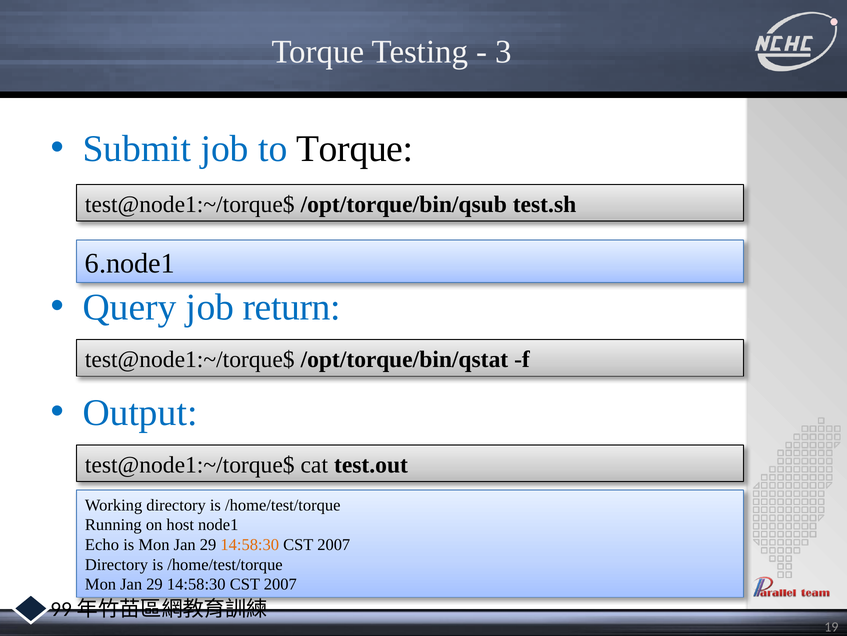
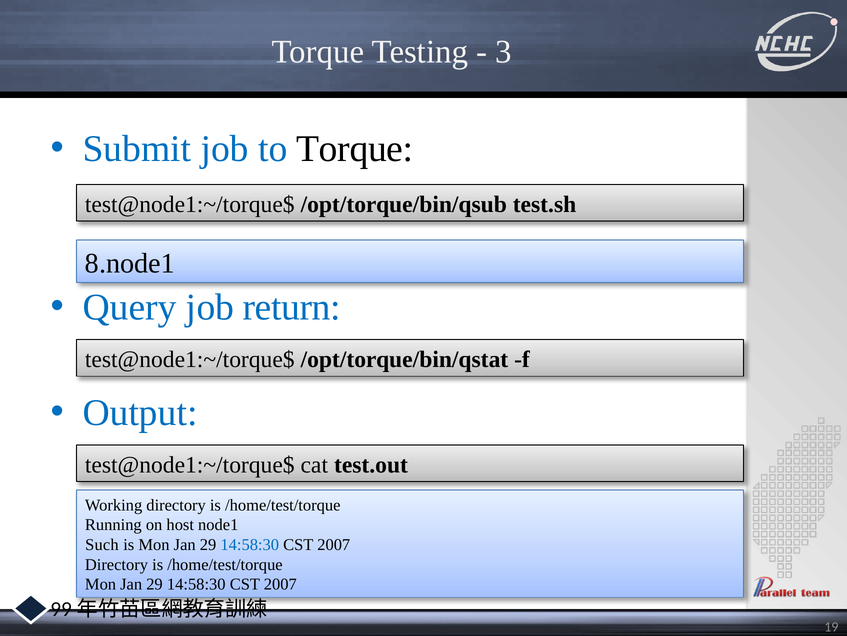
6.node1: 6.node1 -> 8.node1 (130, 263)
Echo: Echo -> Such (102, 544)
14:58:30 colour: orange -> blue (250, 544)
